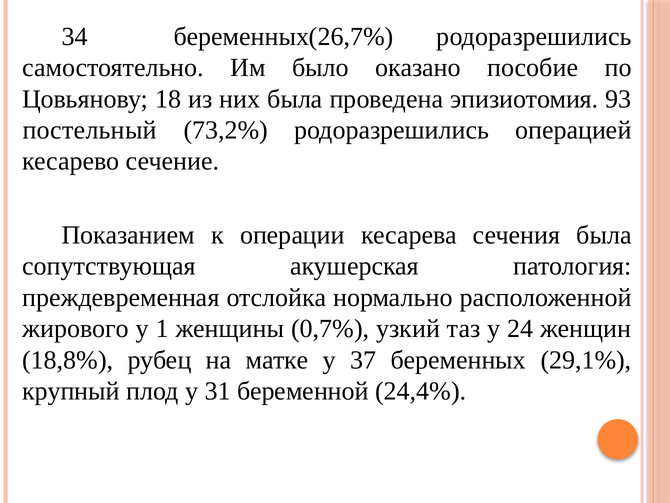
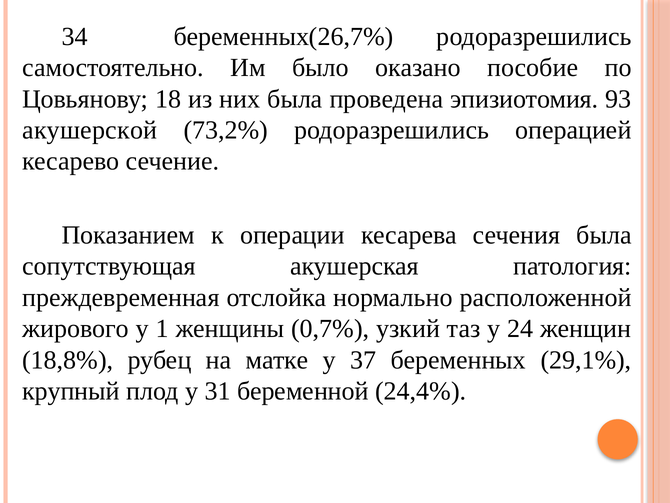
постельный: постельный -> акушерской (90, 130)
